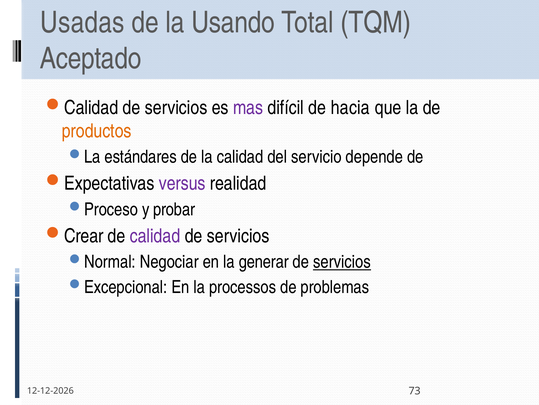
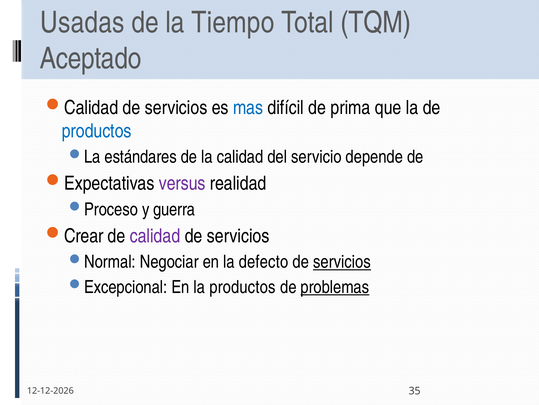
Usando: Usando -> Tiempo (233, 22)
mas colour: purple -> blue (248, 107)
hacia: hacia -> prima (350, 107)
productos colour: orange -> blue (97, 131)
probar: probar -> guerra (174, 209)
generar: generar -> defecto (264, 262)
la processos: processos -> productos (242, 287)
problemas underline: none -> present (335, 287)
73: 73 -> 35 (415, 390)
